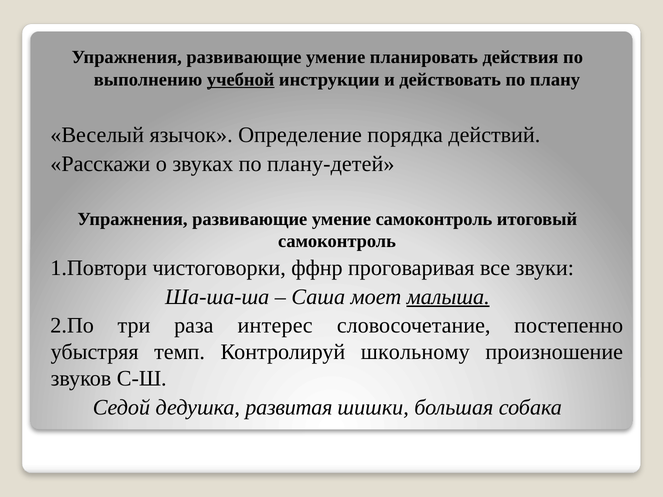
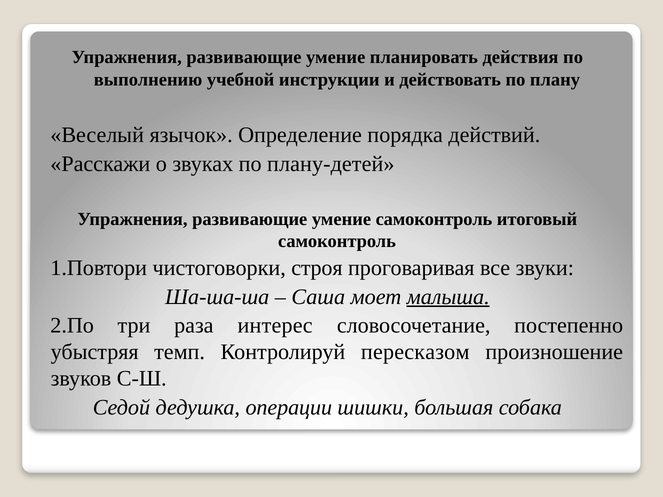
учебной underline: present -> none (241, 80)
ффнр: ффнр -> строя (317, 268)
школьному: школьному -> пересказом (415, 352)
развитая: развитая -> операции (289, 408)
